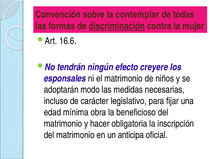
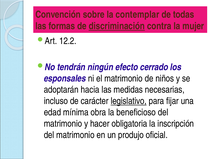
16.6: 16.6 -> 12.2 (68, 41)
creyere: creyere -> cerrado (154, 67)
modo: modo -> hacia (90, 90)
legislativo underline: none -> present (129, 101)
anticipa: anticipa -> produjo (131, 135)
